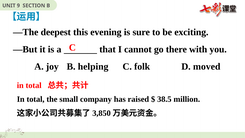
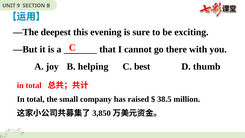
folk: folk -> best (142, 66)
moved: moved -> thumb (207, 66)
